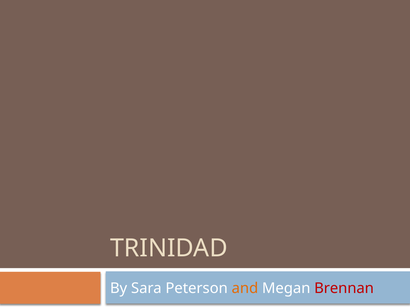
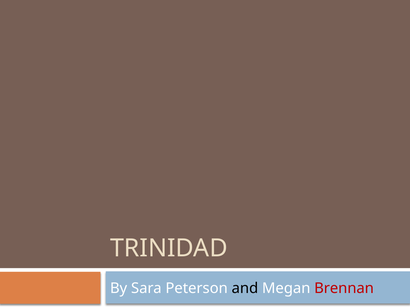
and colour: orange -> black (245, 288)
